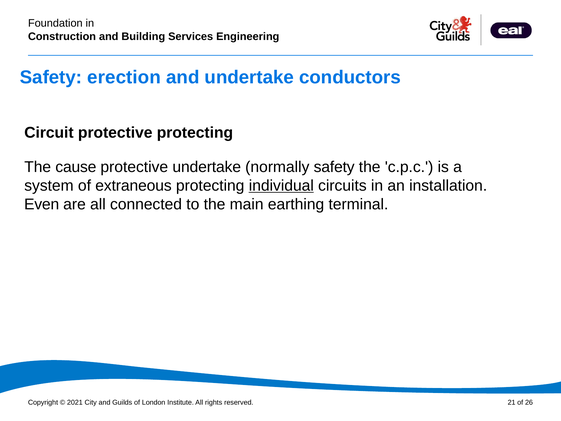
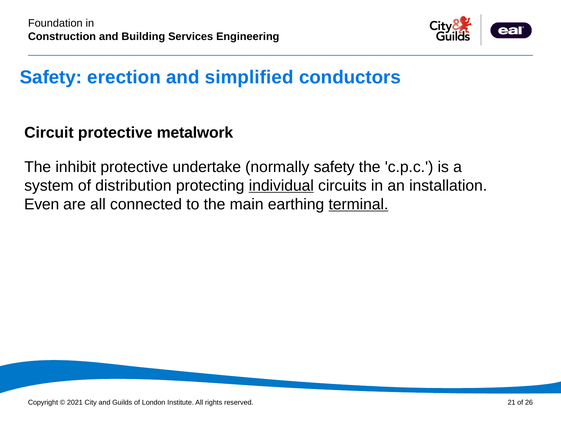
and undertake: undertake -> simplified (249, 77)
protective protecting: protecting -> metalwork (195, 132)
cause: cause -> inhibit (76, 167)
extraneous: extraneous -> distribution (133, 185)
terminal underline: none -> present (358, 204)
